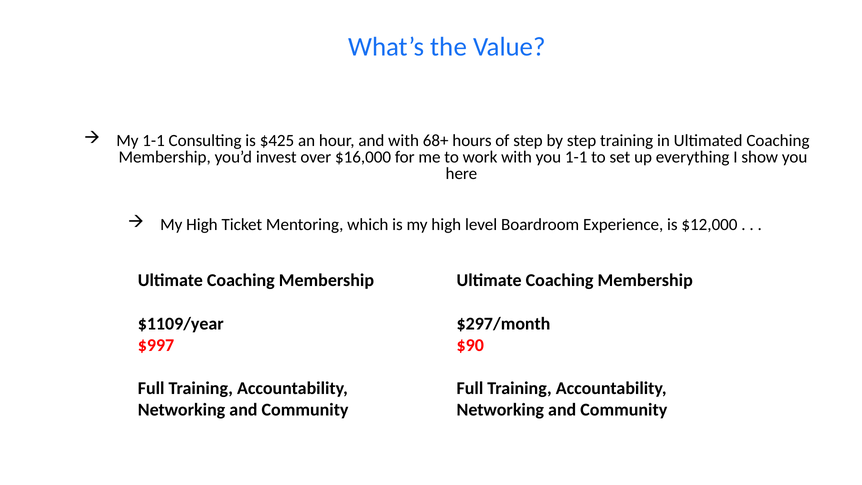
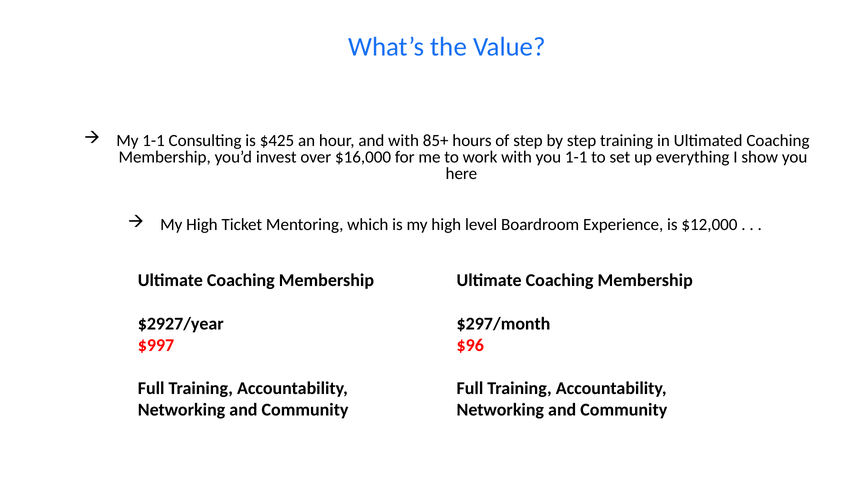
68+: 68+ -> 85+ (436, 140)
$1109/year: $1109/year -> $2927/year (181, 324)
$90: $90 -> $96 (470, 345)
